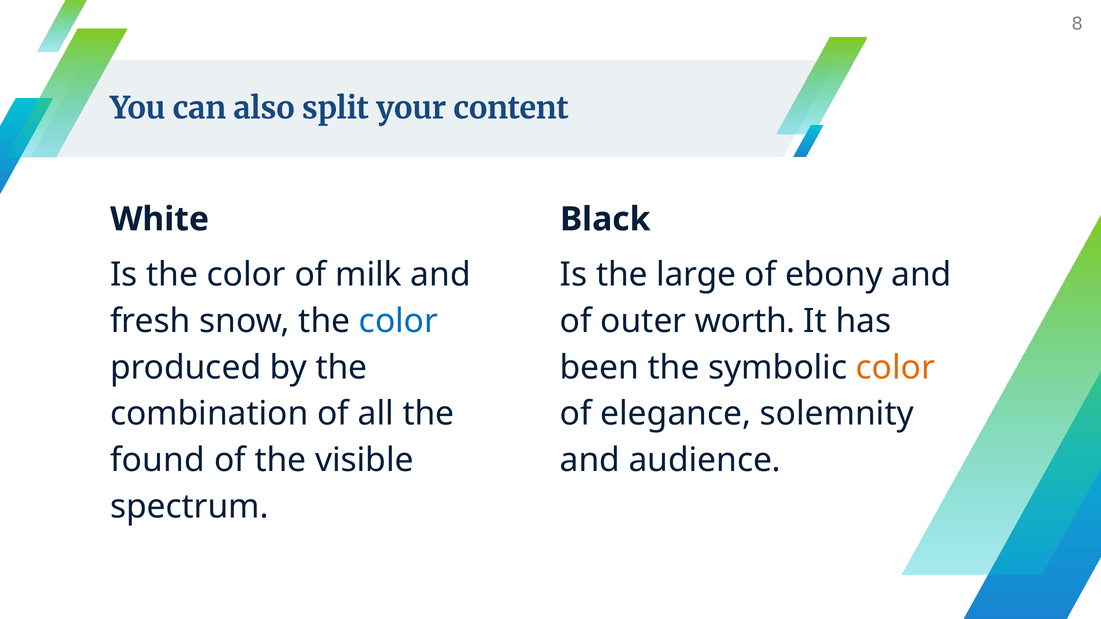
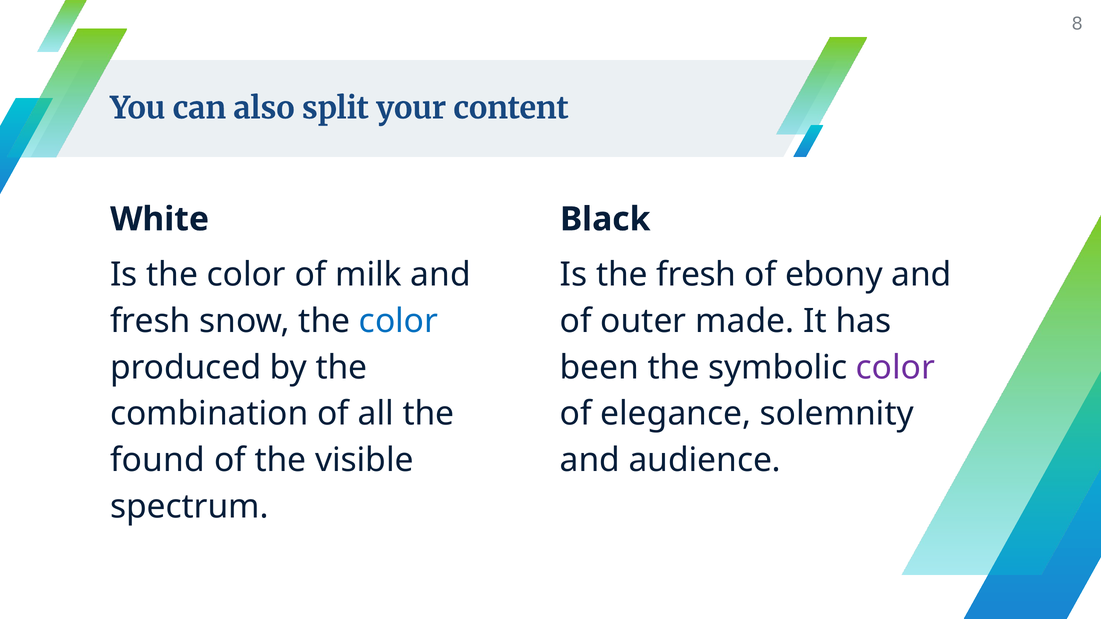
the large: large -> fresh (696, 275)
worth: worth -> made (745, 321)
color colour: orange -> purple (896, 368)
